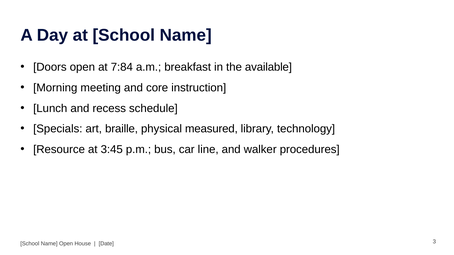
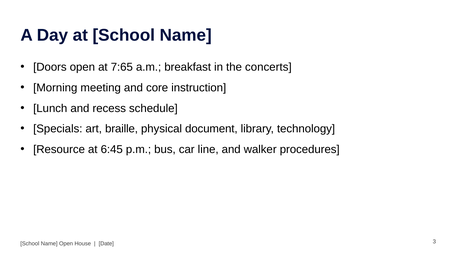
7:84: 7:84 -> 7:65 (122, 67)
available: available -> concerts (268, 67)
measured: measured -> document (211, 129)
3:45: 3:45 -> 6:45 (112, 150)
